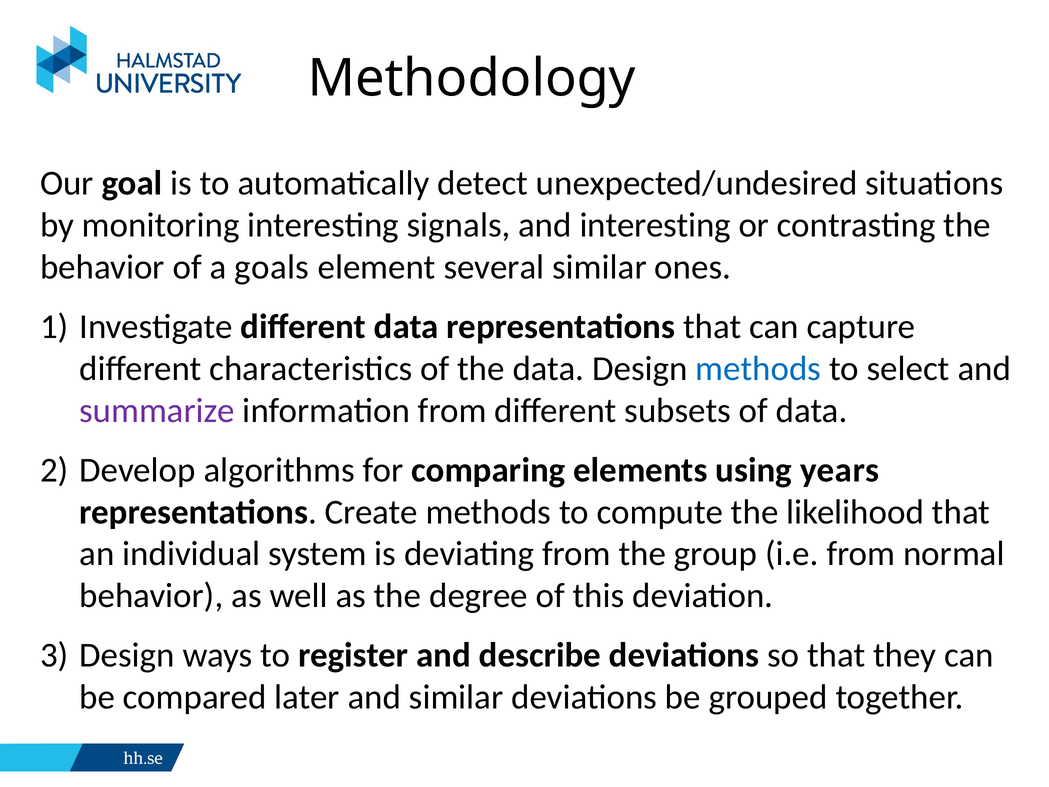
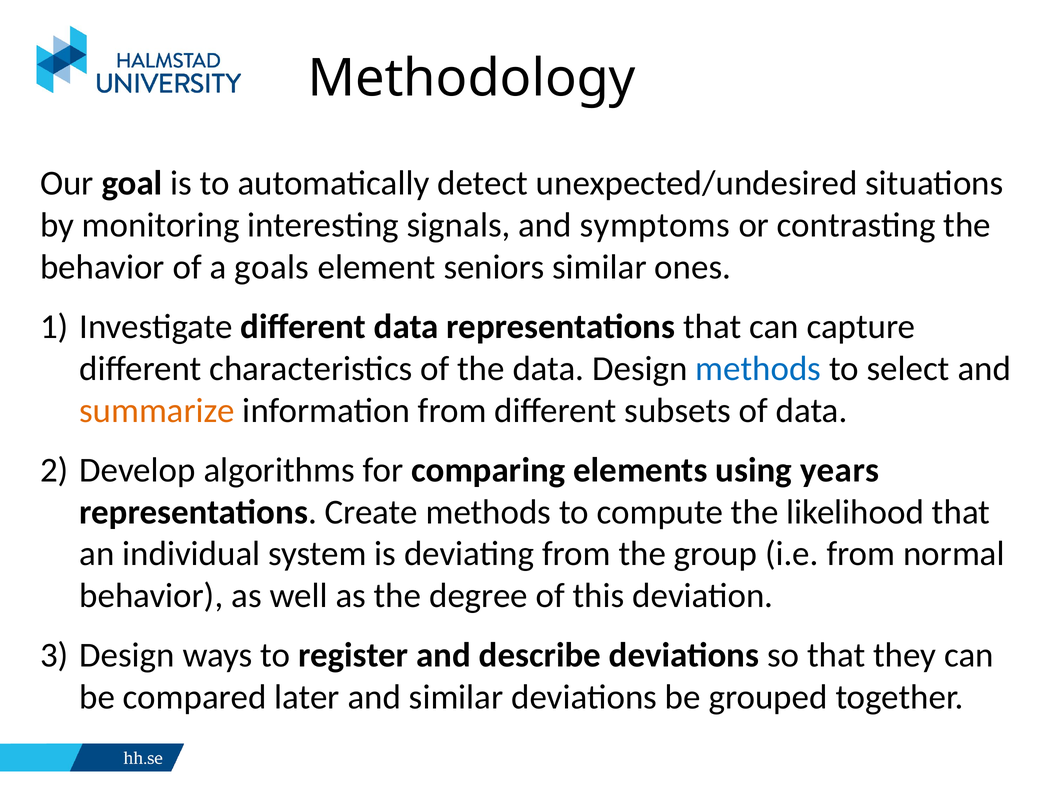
and interesting: interesting -> symptoms (655, 225)
several: several -> seniors (494, 267)
summarize colour: purple -> orange (157, 410)
